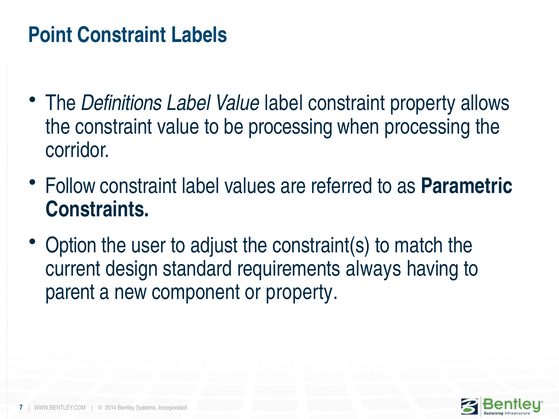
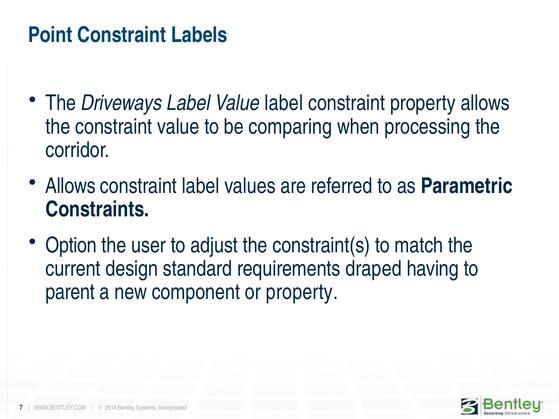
Definitions: Definitions -> Driveways (122, 103)
be processing: processing -> comparing (290, 127)
Follow: Follow -> Allows (70, 186)
always: always -> draped (374, 269)
